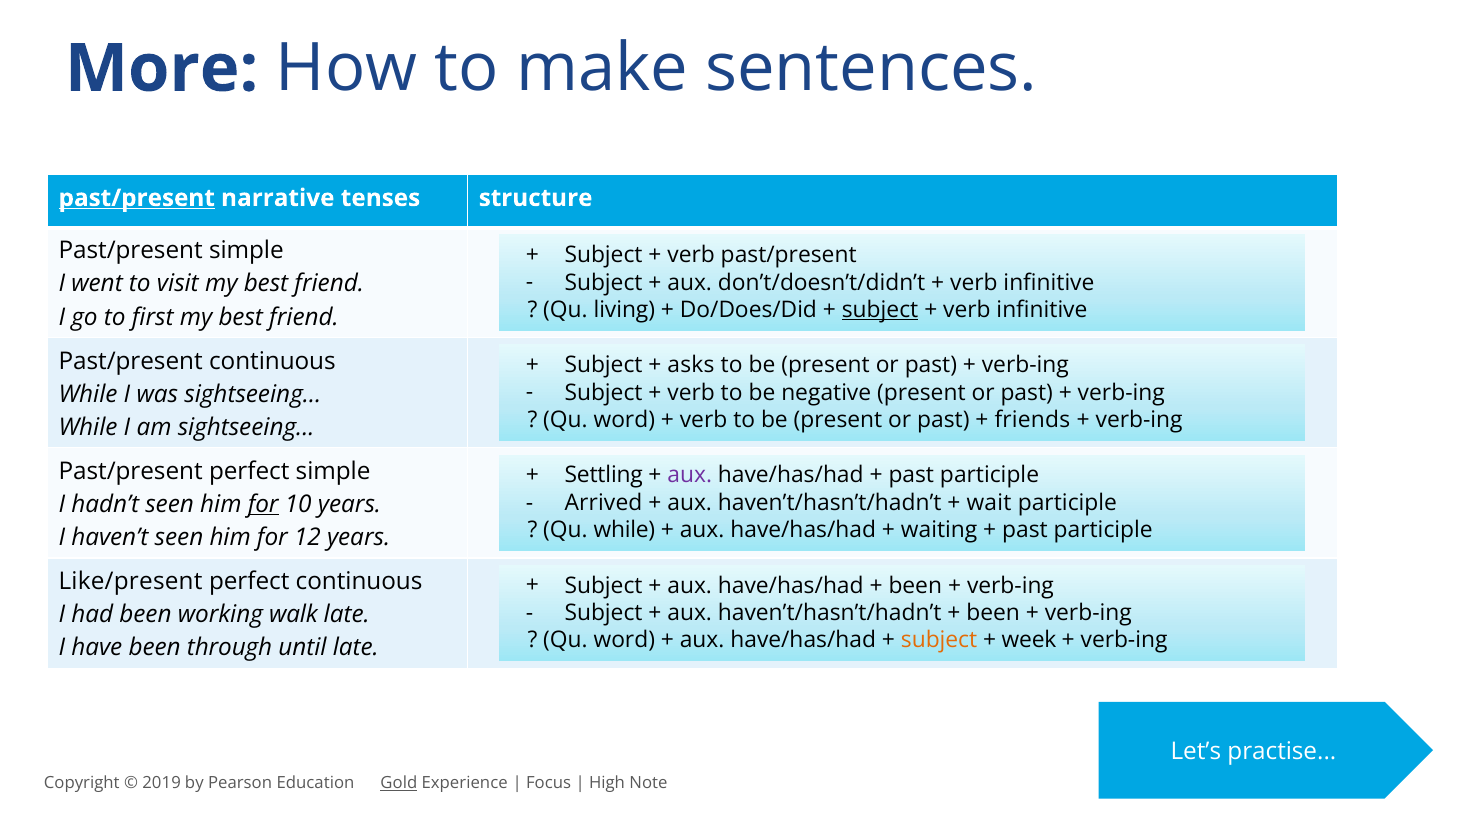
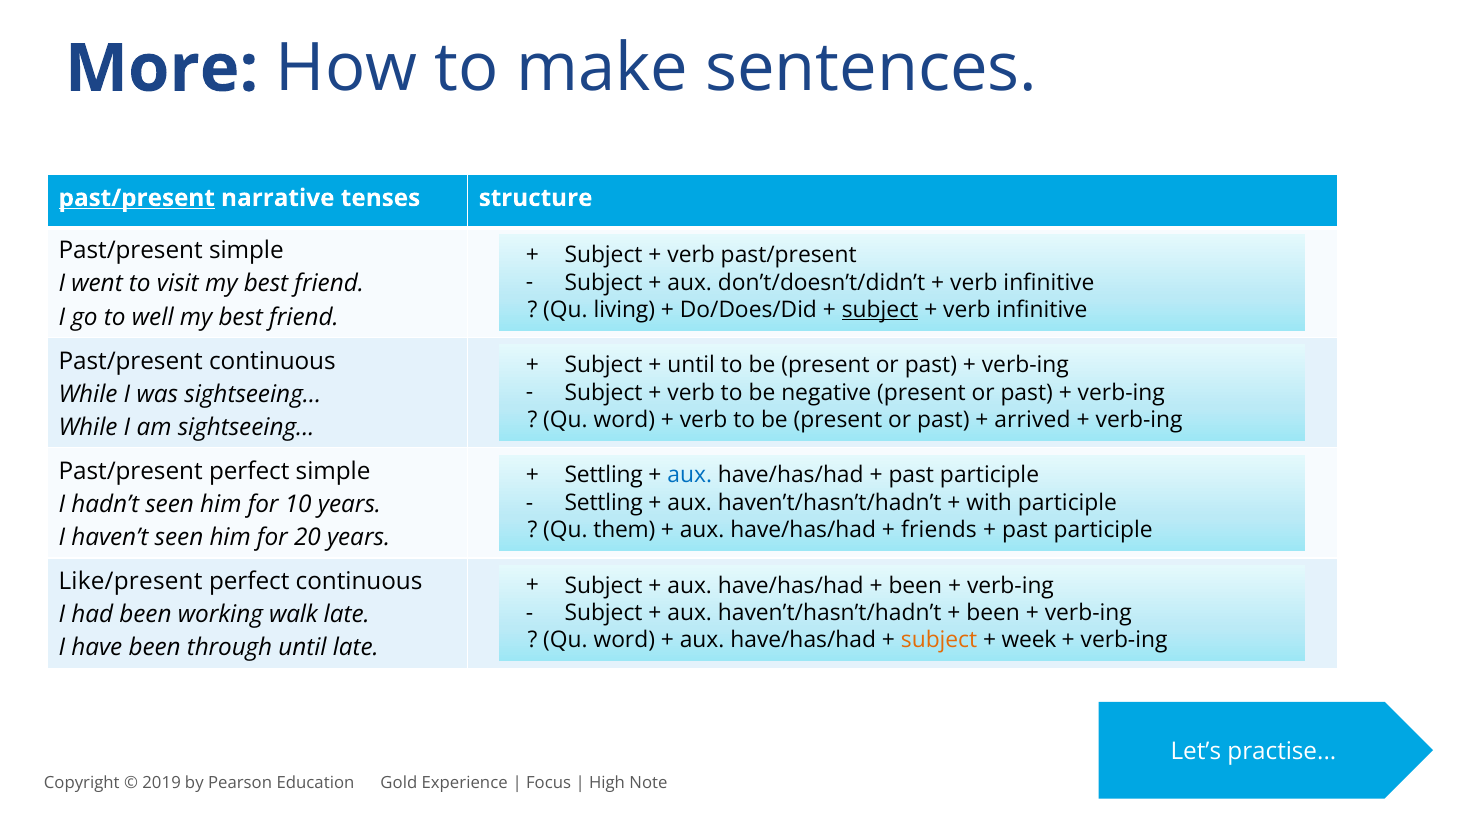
first: first -> well (153, 317)
asks: asks -> until (691, 365)
friends: friends -> arrived (1032, 420)
aux colour: purple -> blue (690, 475)
Arrived: Arrived -> Settling (604, 503)
wait: wait -> with (989, 503)
for underline: present -> none (263, 504)
Qu while: while -> them (624, 530)
waiting: waiting -> friends (939, 530)
12: 12 -> 20 (307, 537)
Gold underline: present -> none (399, 783)
